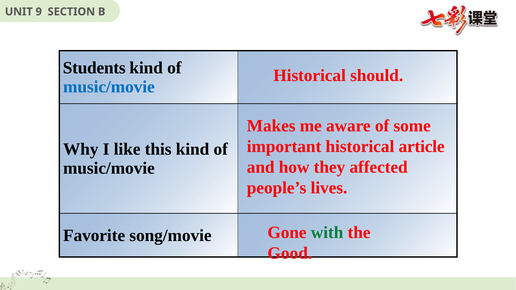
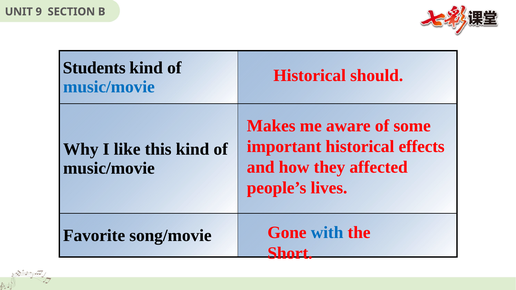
article: article -> effects (422, 147)
with colour: green -> blue (327, 233)
Good: Good -> Short (290, 253)
